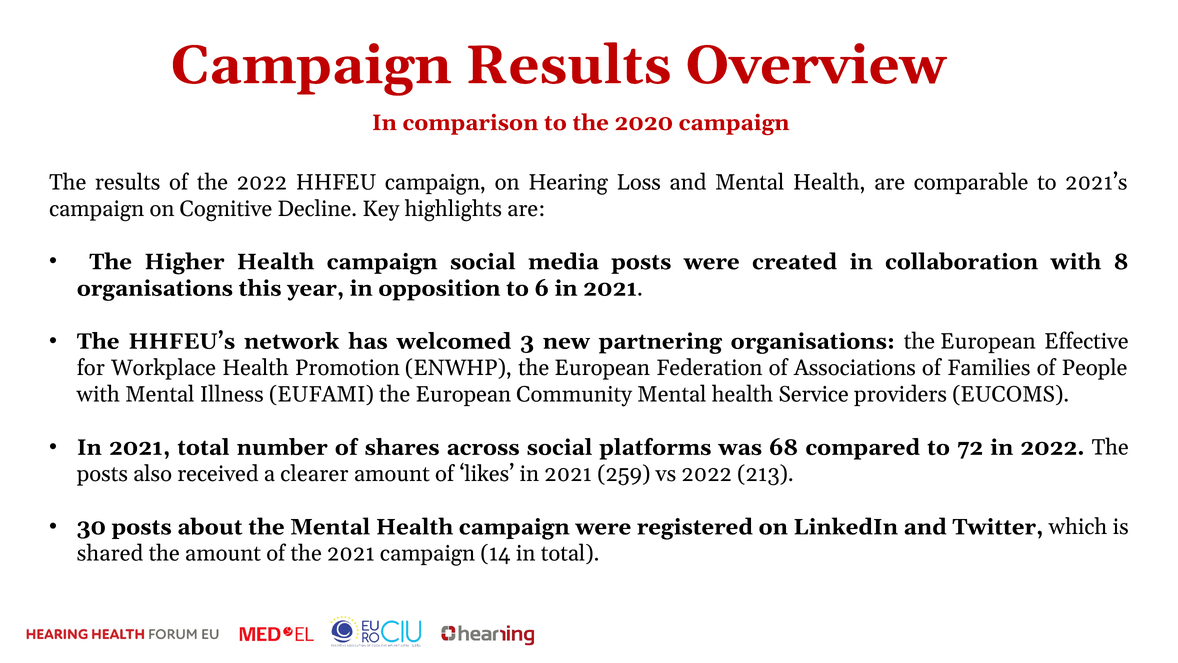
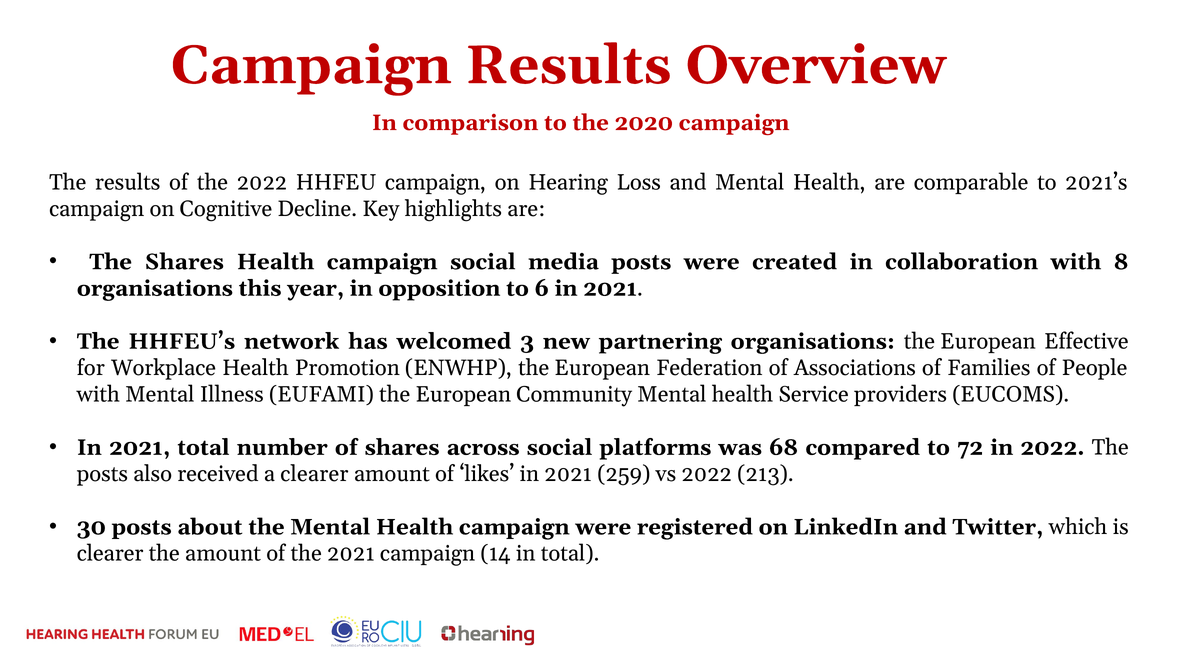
The Higher: Higher -> Shares (184, 262)
shared: shared -> clearer (110, 553)
